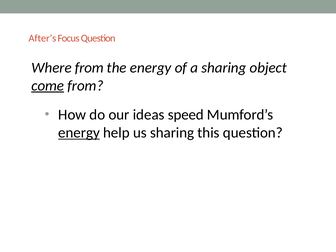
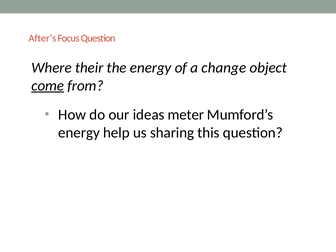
Where from: from -> their (89, 68)
a sharing: sharing -> change (224, 68)
speed: speed -> meter (186, 115)
energy underline: present -> none (79, 133)
